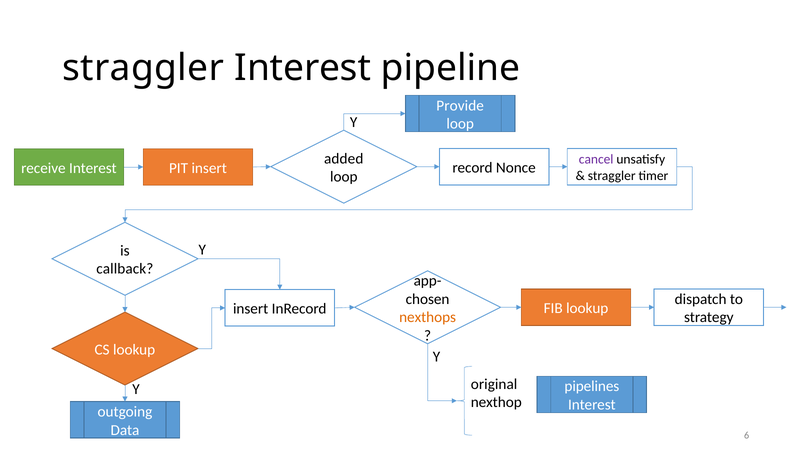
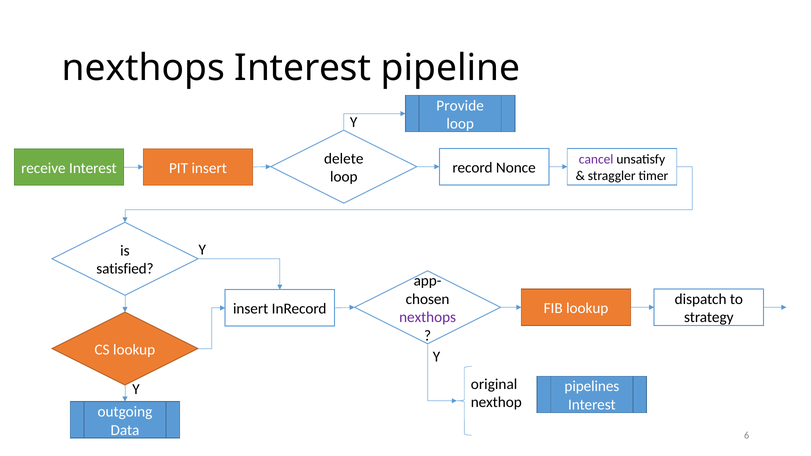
straggler: straggler -> nexthops (143, 68)
added: added -> delete (344, 159)
callback: callback -> satisfied (125, 269)
nexthops colour: orange -> purple (428, 318)
